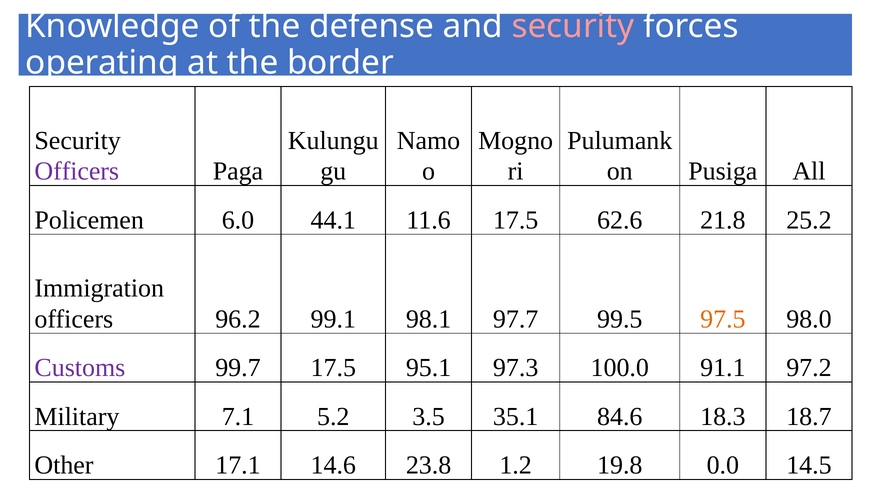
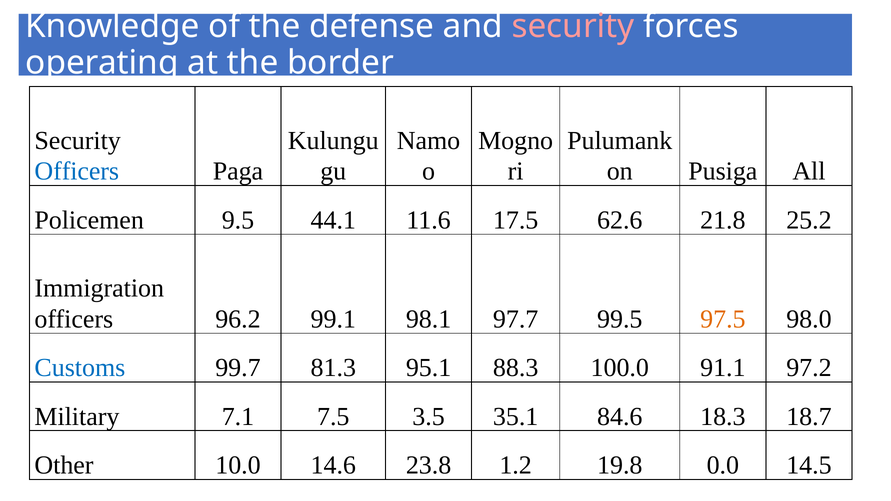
Officers colour: purple -> blue (77, 171)
6.0: 6.0 -> 9.5 (238, 220)
Customs colour: purple -> blue (80, 368)
99.7 17.5: 17.5 -> 81.3 (333, 368)
97.3: 97.3 -> 88.3 (516, 368)
5.2: 5.2 -> 7.5 (333, 417)
17.1: 17.1 -> 10.0 (238, 465)
